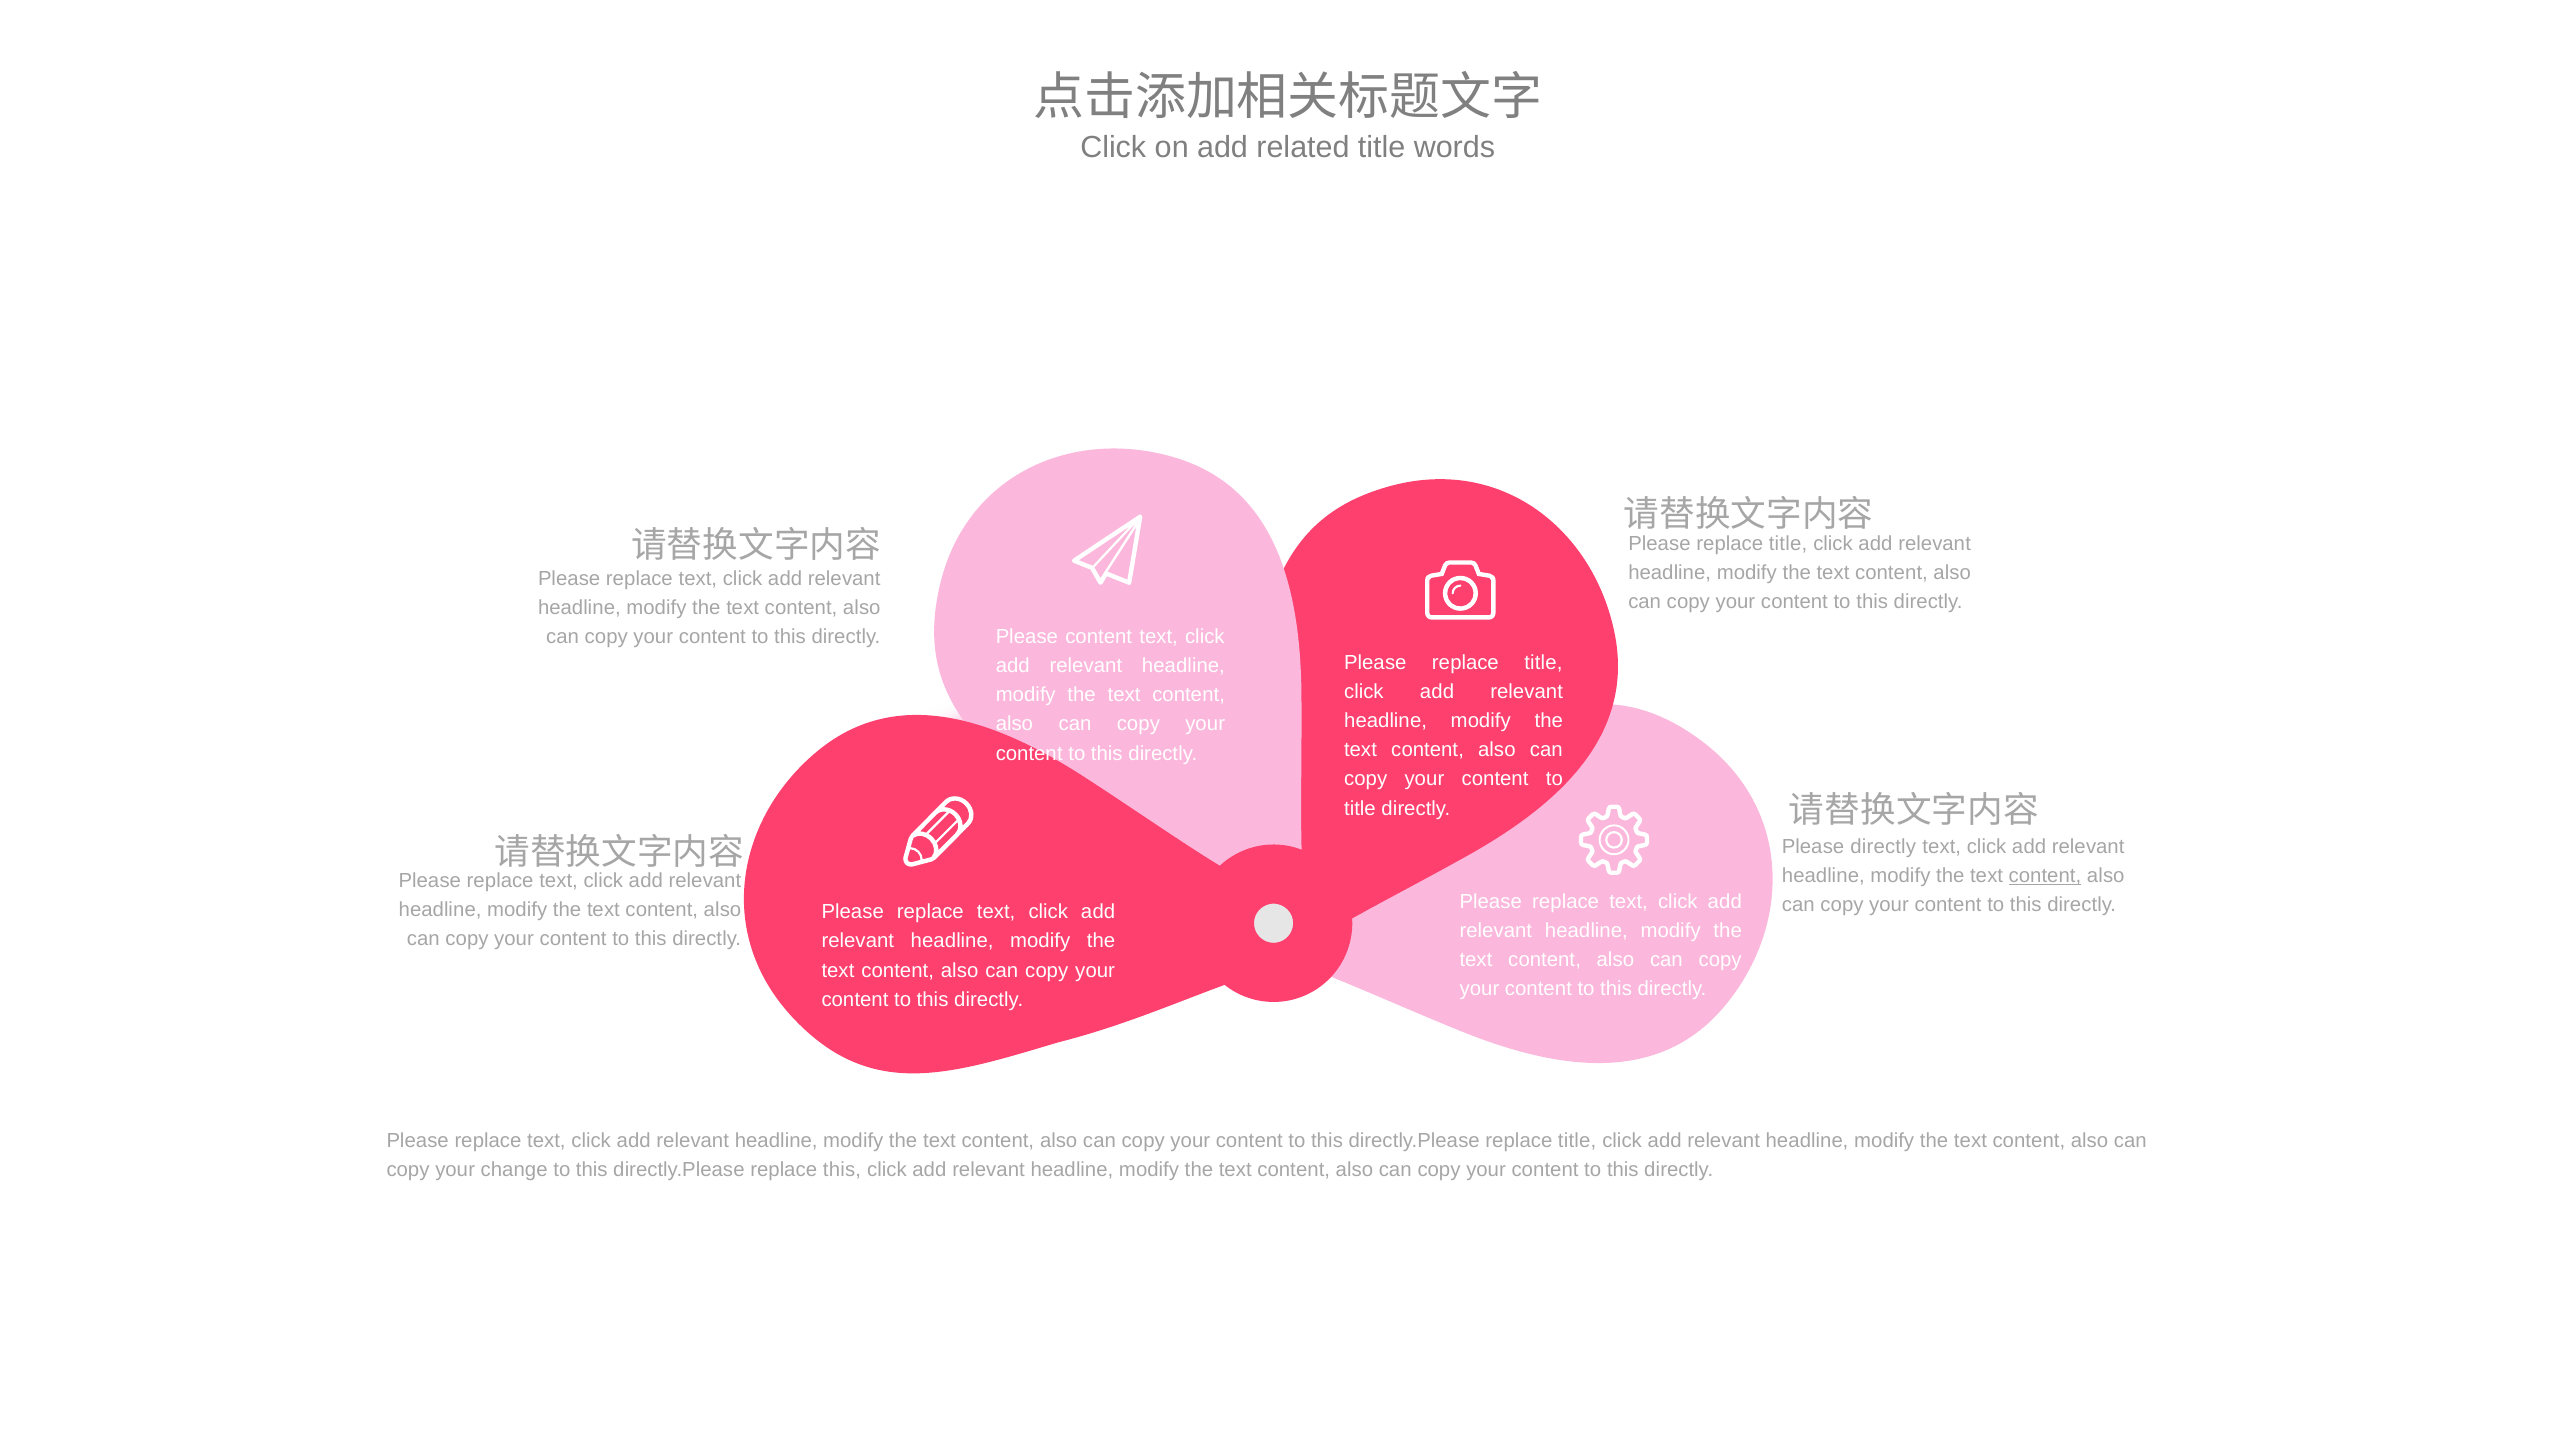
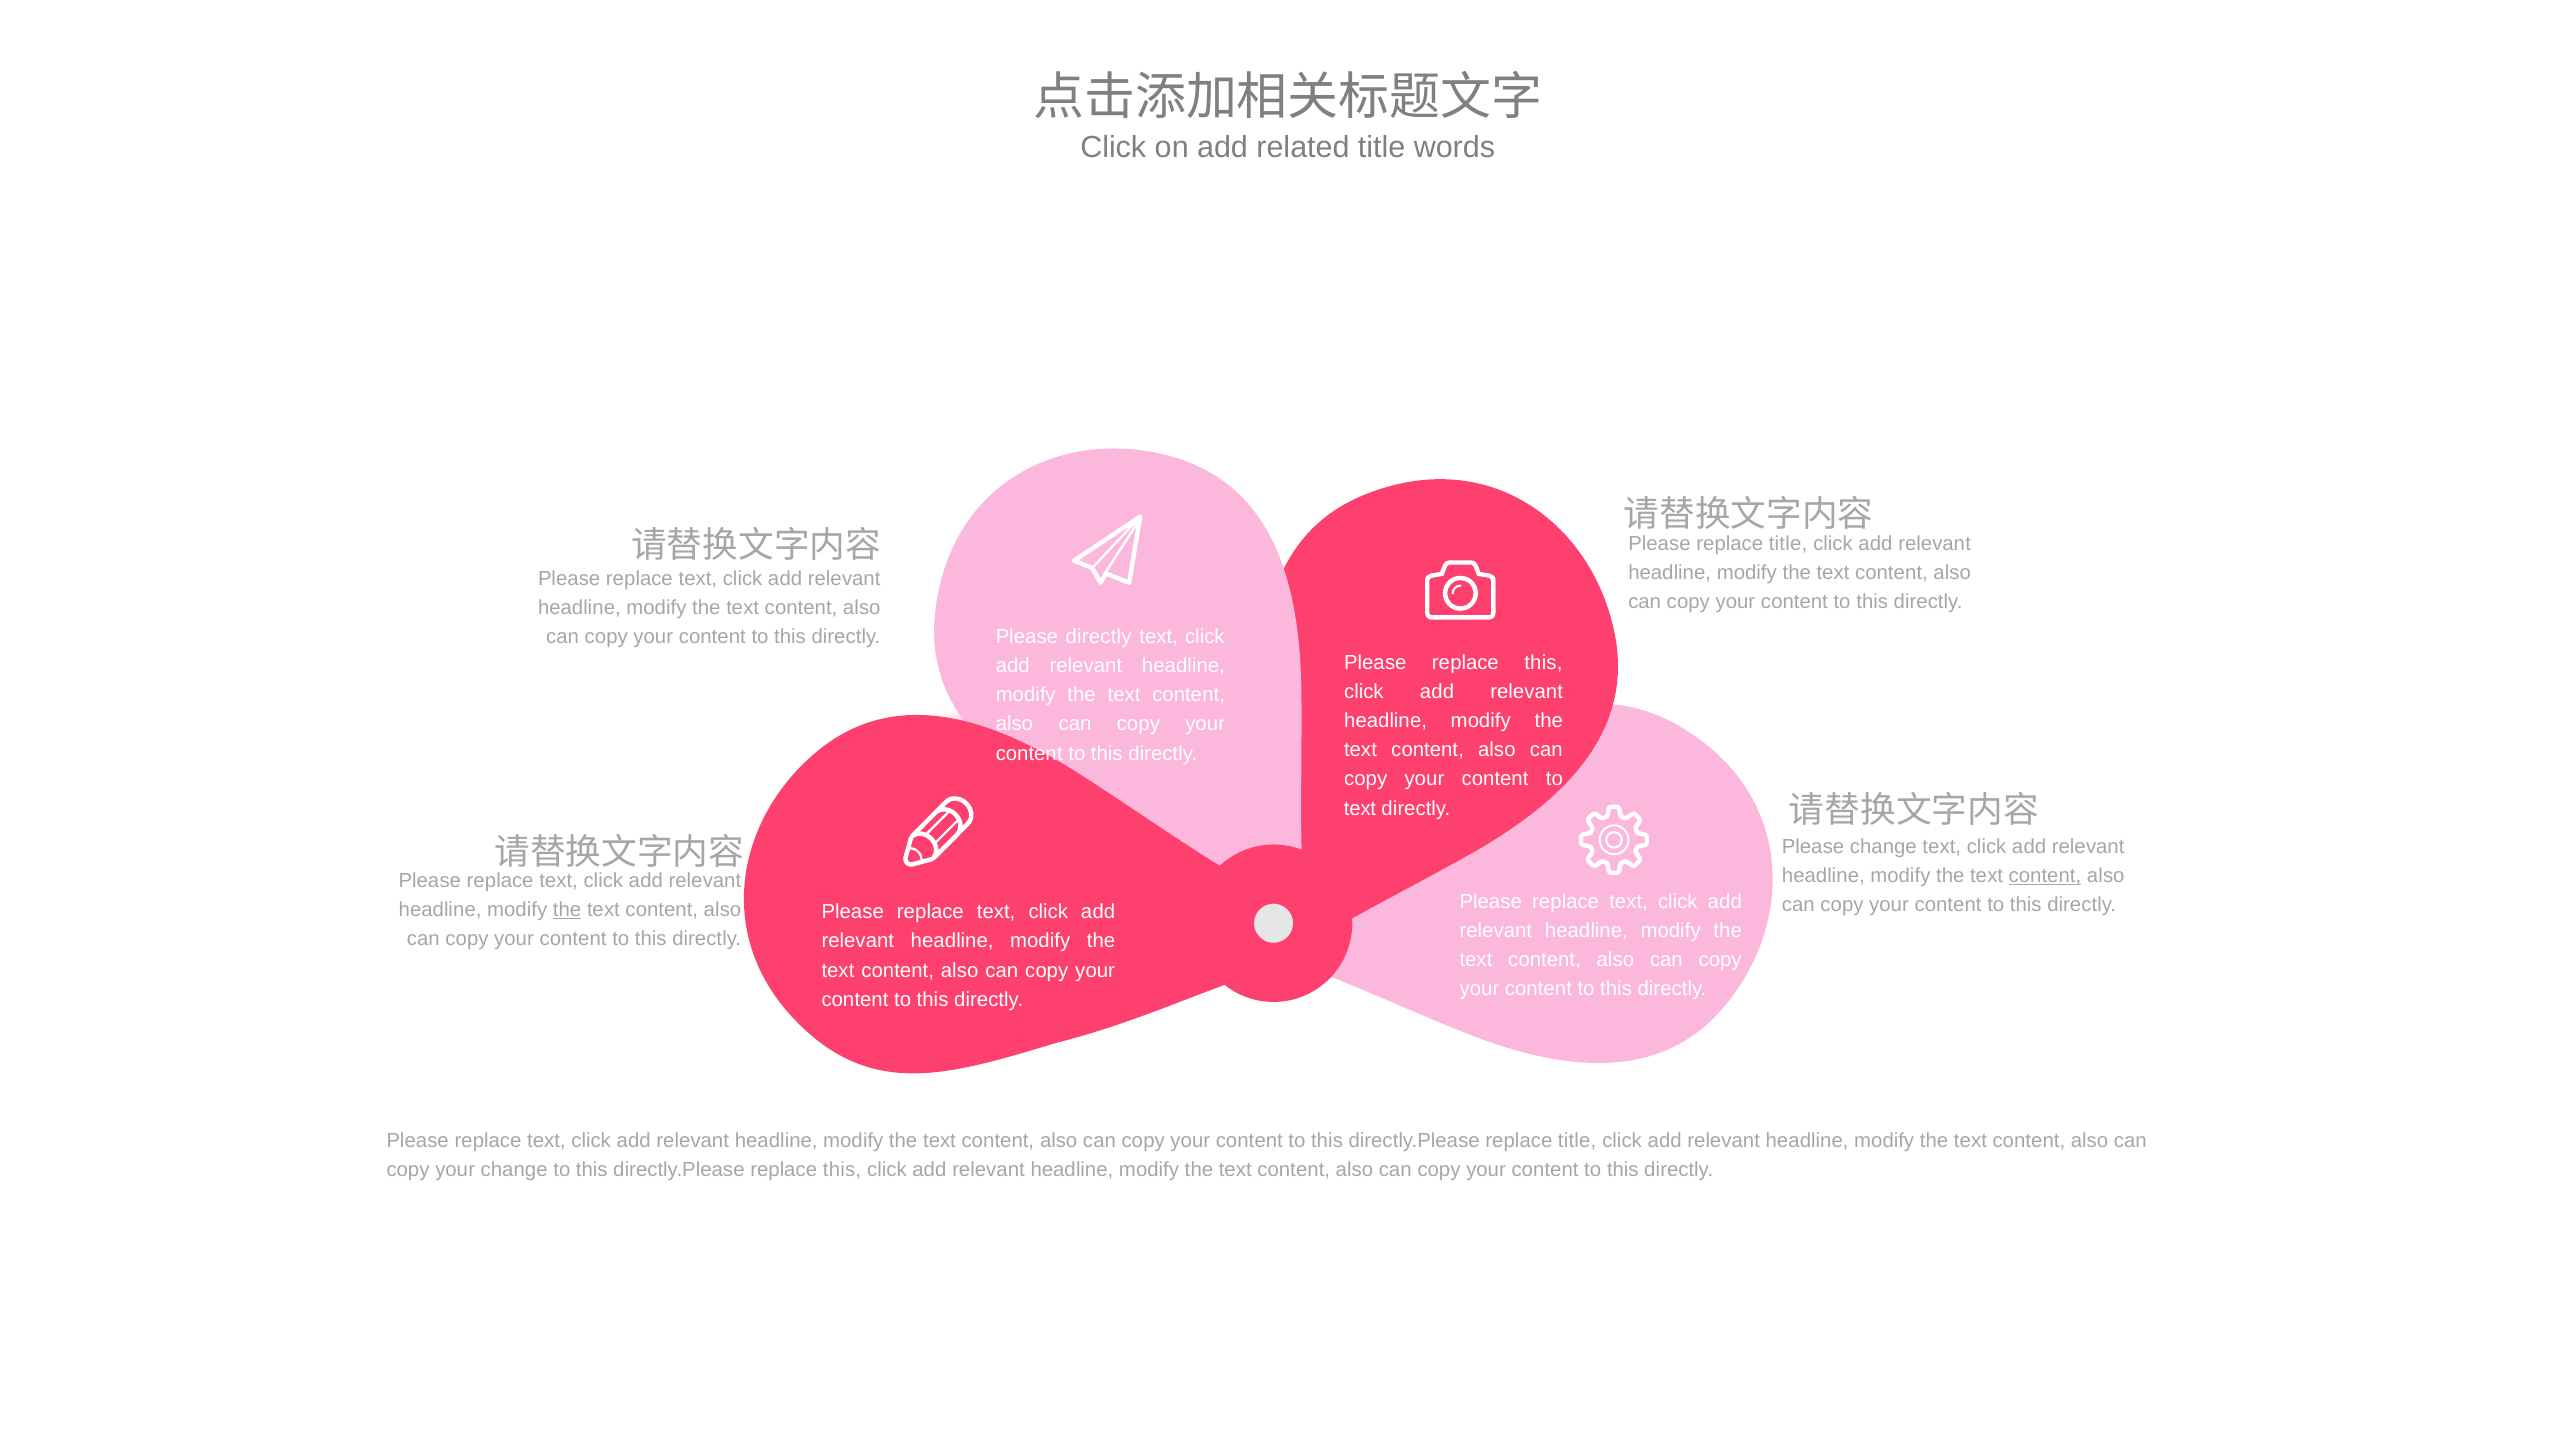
Please content: content -> directly (1099, 636)
title: title -> this (1543, 662)
title: title -> text (1360, 808)
directly: directly -> change (1883, 847)
the underline: none -> present (567, 910)
